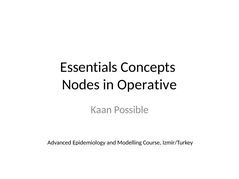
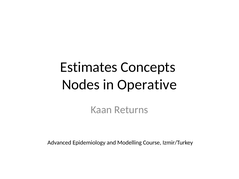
Essentials: Essentials -> Estimates (89, 67)
Possible: Possible -> Returns (131, 110)
